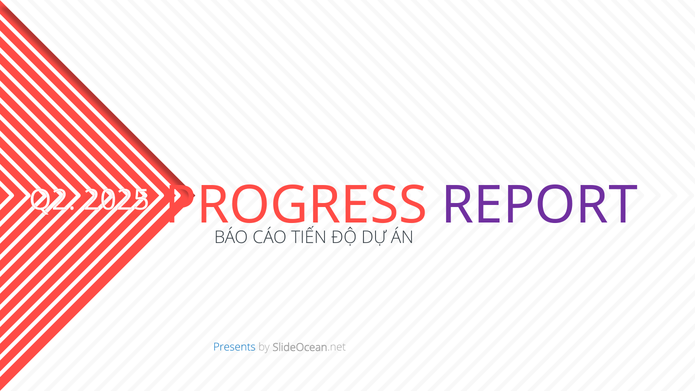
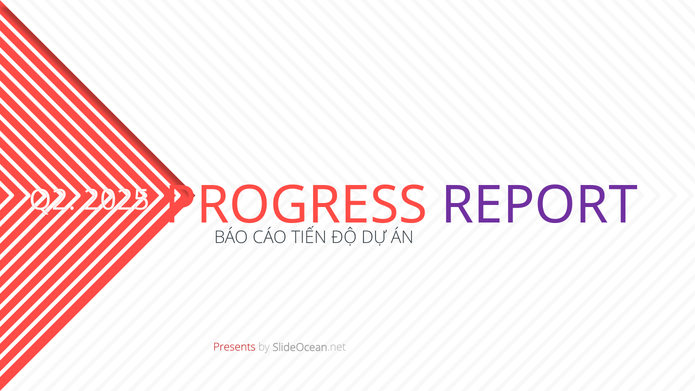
Presents colour: blue -> red (234, 347)
